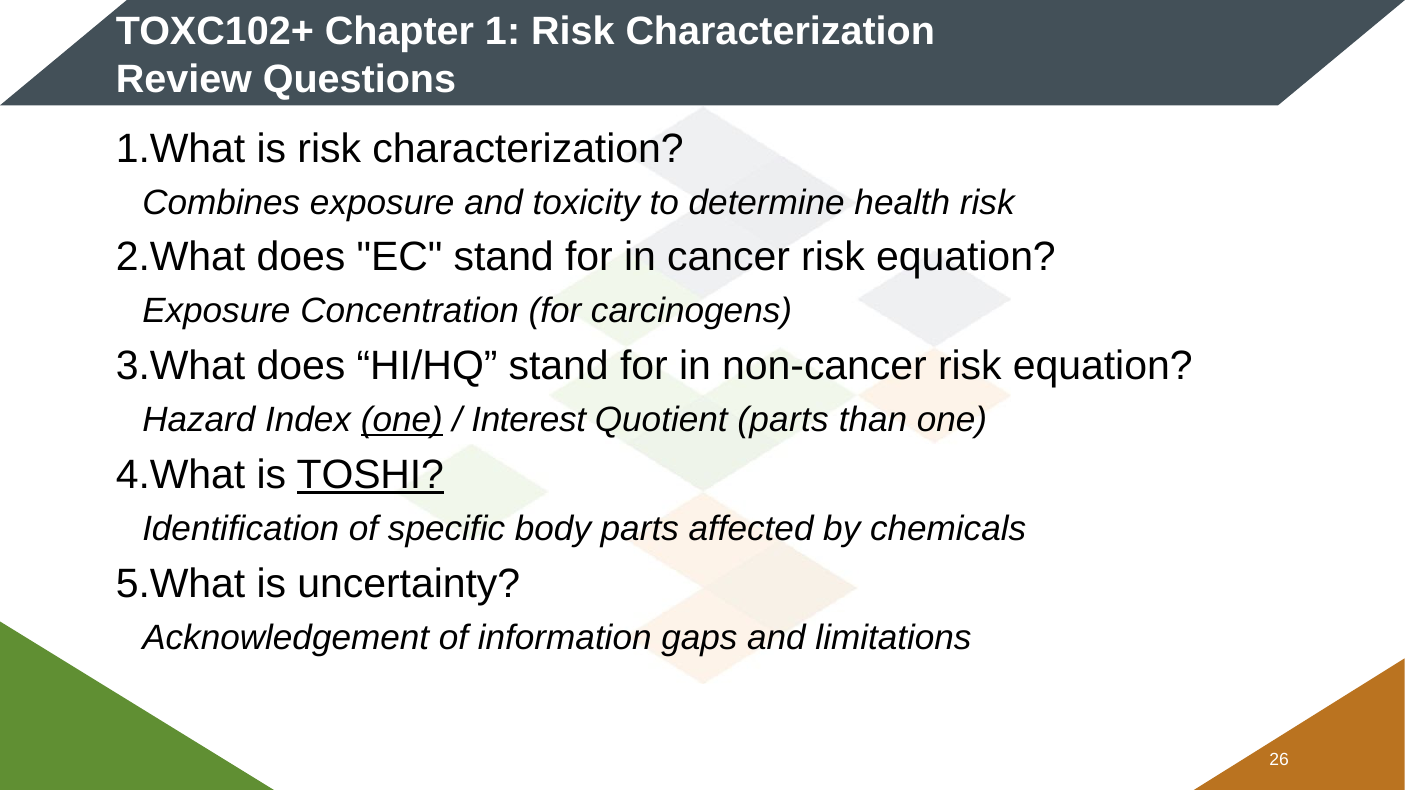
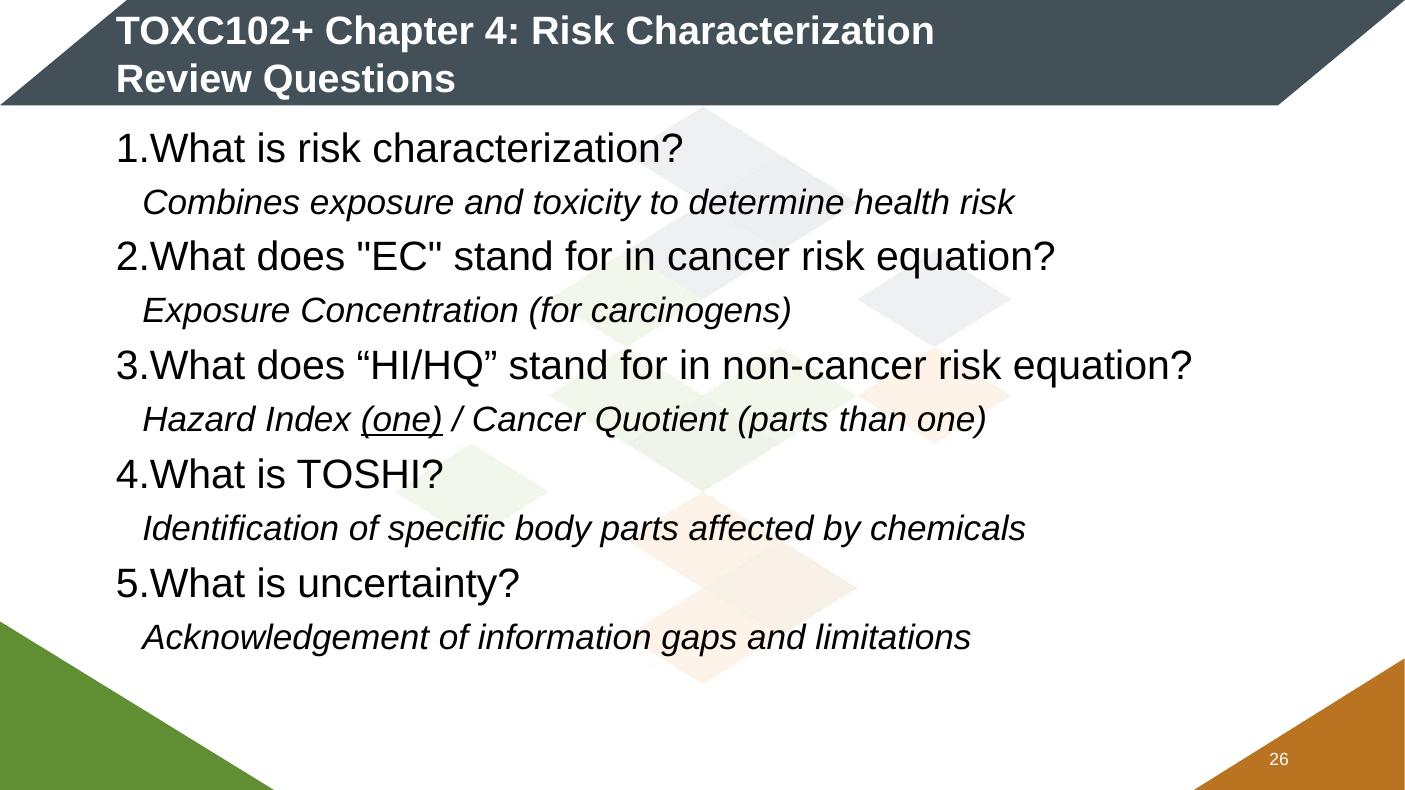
1: 1 -> 4 (503, 32)
Interest: Interest -> Cancer (529, 420)
TOSHI underline: present -> none (370, 475)
